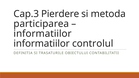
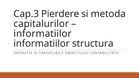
participarea: participarea -> capitalurilor (41, 24)
controlul: controlul -> structura (93, 44)
